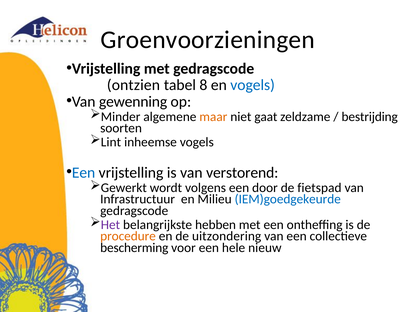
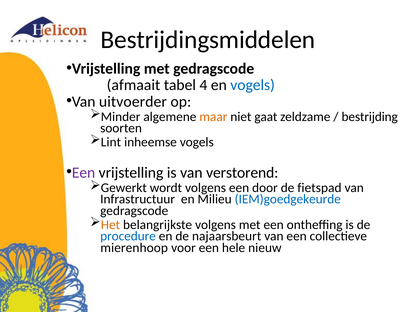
Groenvoorzieningen: Groenvoorzieningen -> Bestrijdingsmiddelen (208, 40)
ontzien: ontzien -> afmaait (133, 85)
8: 8 -> 4 (203, 85)
gewenning: gewenning -> uitvoerder (133, 102)
Een colour: blue -> purple (84, 173)
Het colour: purple -> orange (110, 225)
belangrijkste hebben: hebben -> volgens (216, 225)
procedure colour: orange -> blue (128, 236)
uitzondering: uitzondering -> najaarsbeurt (227, 236)
bescherming: bescherming -> mierenhoop (134, 248)
